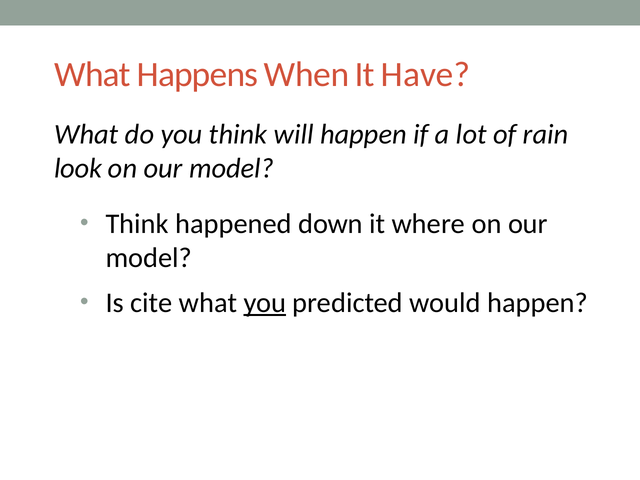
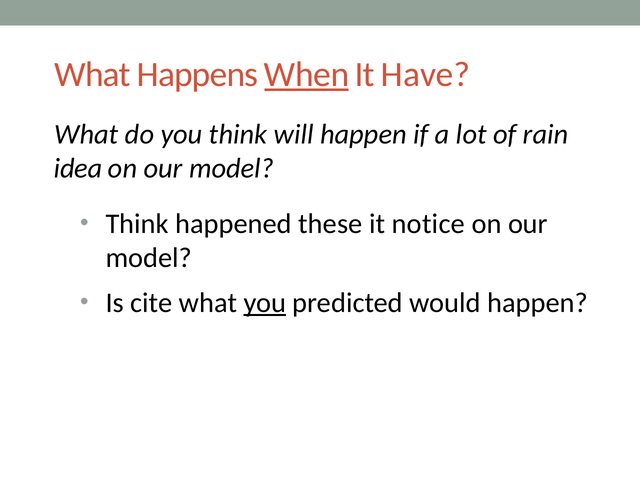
When underline: none -> present (307, 74)
look: look -> idea (78, 168)
down: down -> these (330, 224)
where: where -> notice (428, 224)
